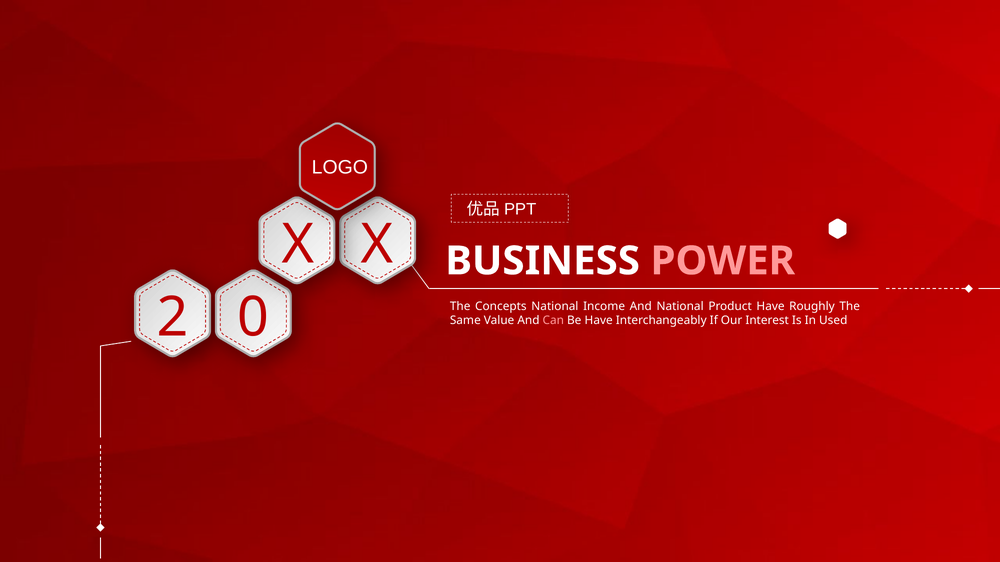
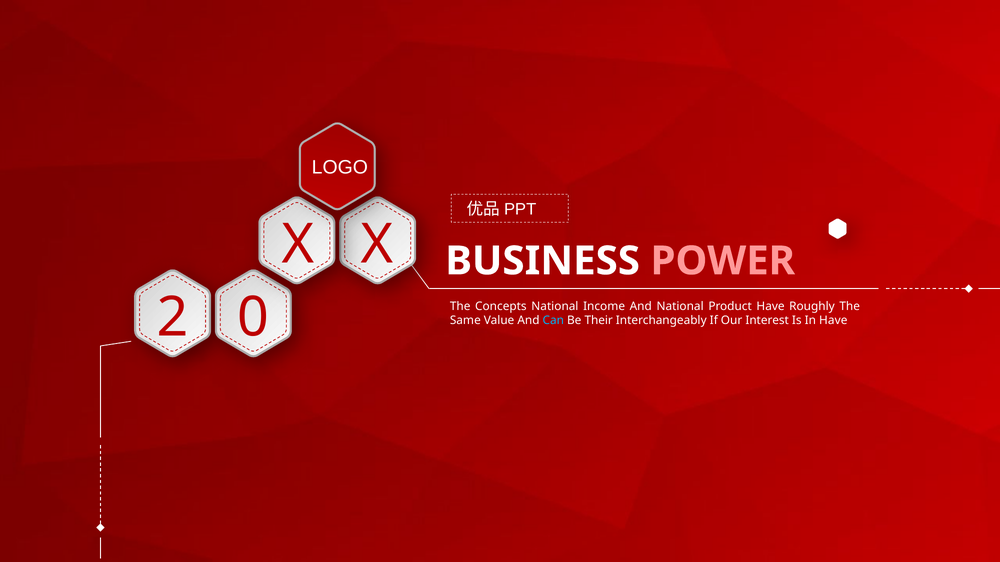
Can colour: pink -> light blue (553, 321)
Be Have: Have -> Their (599, 321)
In Used: Used -> Have (833, 321)
